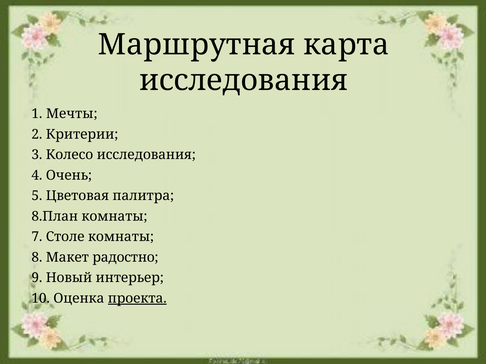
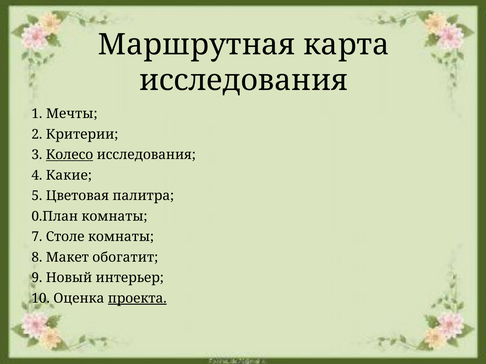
Колесо underline: none -> present (70, 155)
Очень: Очень -> Какие (69, 176)
8.План: 8.План -> 0.План (55, 217)
радостно: радостно -> обогатит (125, 258)
